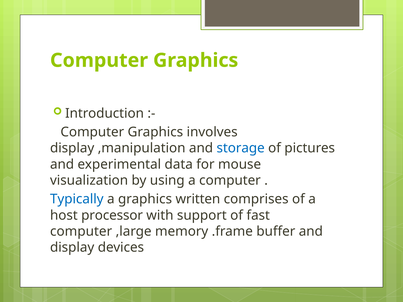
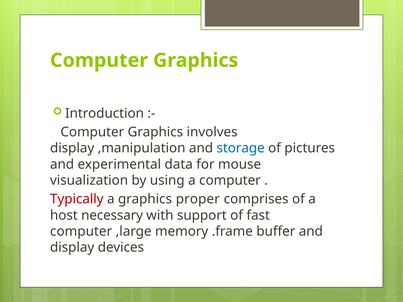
Typically colour: blue -> red (77, 199)
written: written -> proper (198, 199)
processor: processor -> necessary (112, 216)
